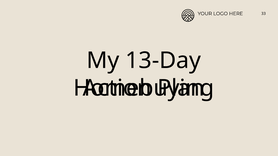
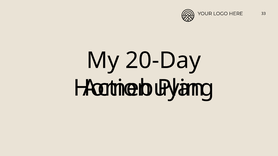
13-Day: 13-Day -> 20-Day (163, 61)
